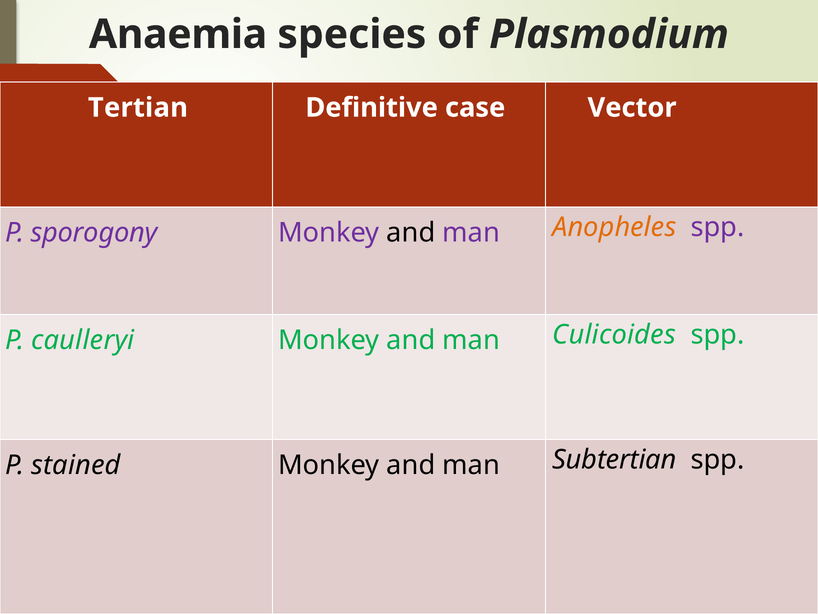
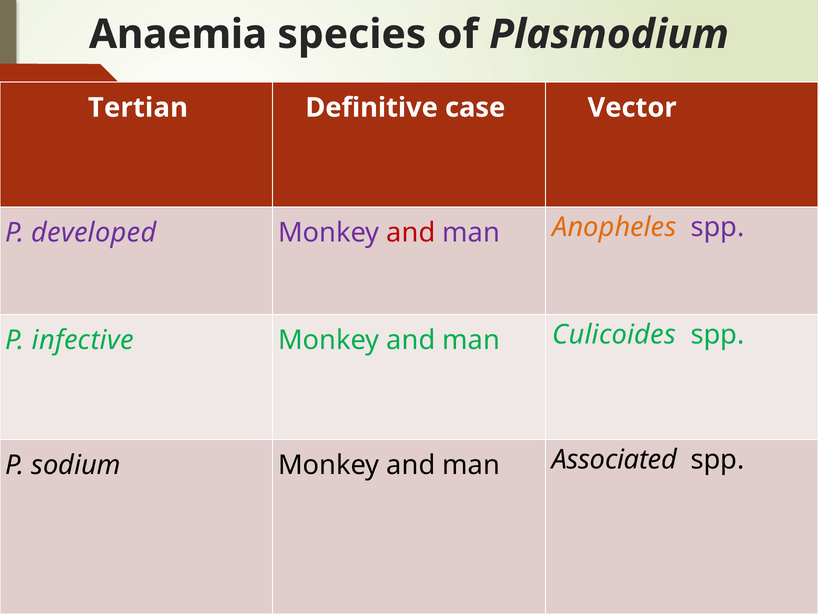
sporogony: sporogony -> developed (94, 233)
and colour: black -> red (411, 233)
caulleryi: caulleryi -> infective (83, 340)
stained: stained -> sodium (76, 465)
Subtertian: Subtertian -> Associated (614, 459)
